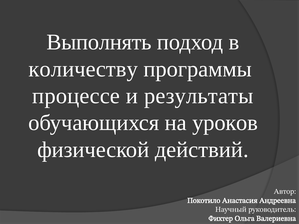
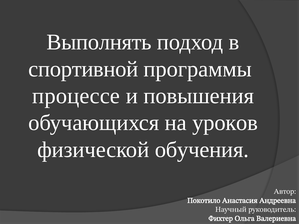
количеству: количеству -> спортивной (83, 69)
результаты: результаты -> повышения (199, 96)
действий: действий -> обучения (202, 150)
